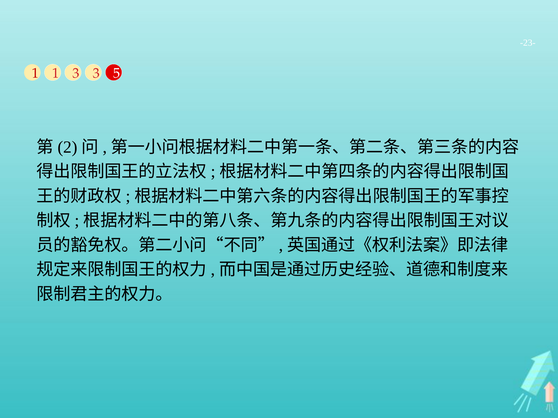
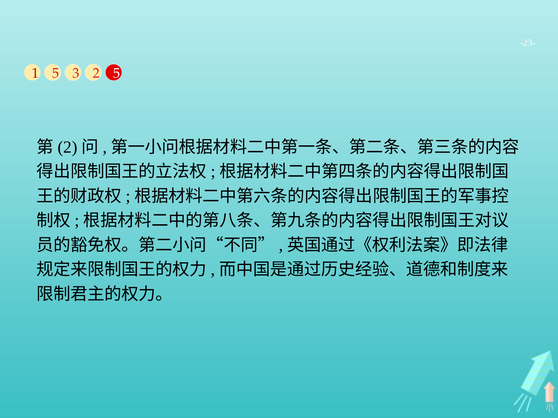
1 1: 1 -> 5 (56, 73)
3 3: 3 -> 2 (96, 73)
